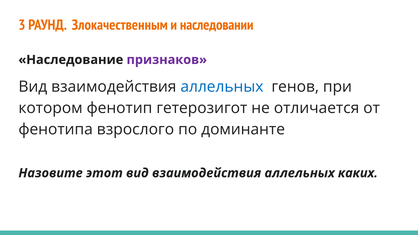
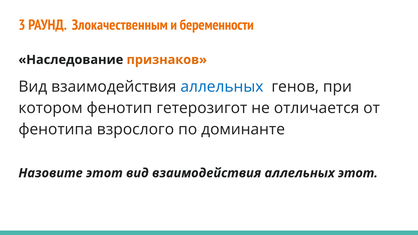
наследовании: наследовании -> беременности (217, 25)
признаков colour: purple -> orange (167, 60)
аллельных каких: каких -> этот (358, 173)
